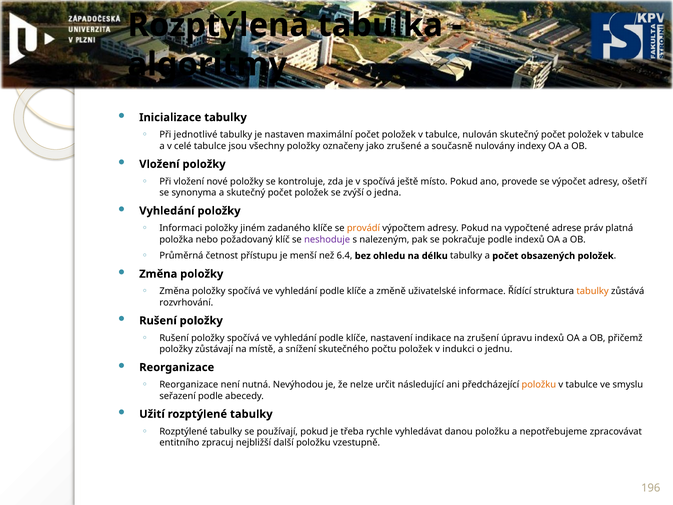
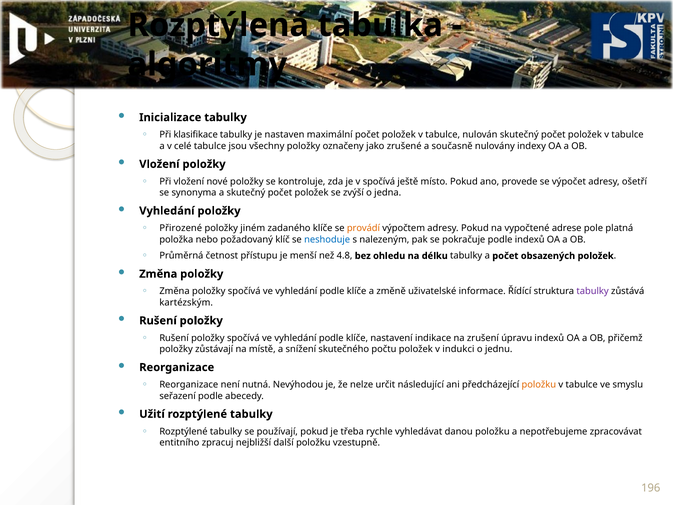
jednotlivé: jednotlivé -> klasifikace (196, 135)
Informaci: Informaci -> Přirozené (181, 228)
práv: práv -> pole (593, 228)
neshoduje colour: purple -> blue (327, 239)
6.4: 6.4 -> 4.8 (345, 256)
tabulky colour: orange -> purple (593, 291)
rozvrhování: rozvrhování -> kartézským (186, 302)
